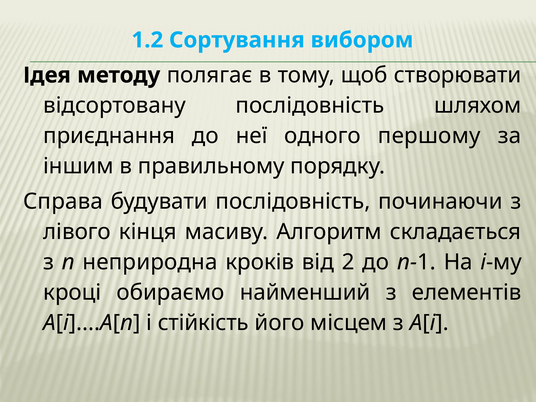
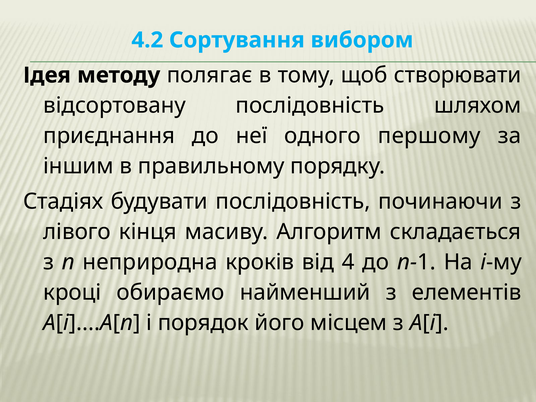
1.2: 1.2 -> 4.2 (147, 40)
Справа: Справа -> Стадіях (63, 201)
2: 2 -> 4 (348, 262)
стійкість: стійкість -> порядок (203, 323)
